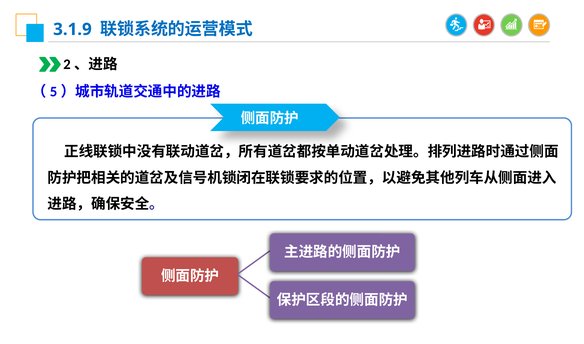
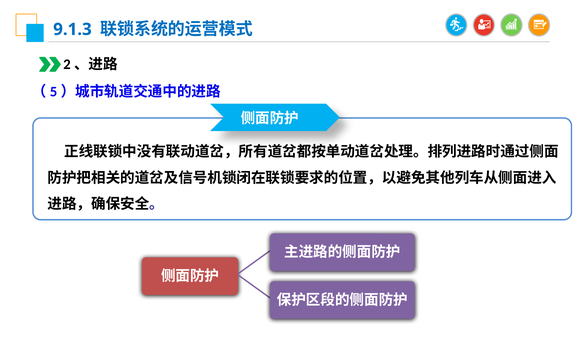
3.1.9: 3.1.9 -> 9.1.3 (72, 29)
